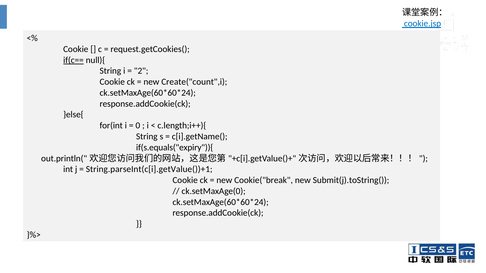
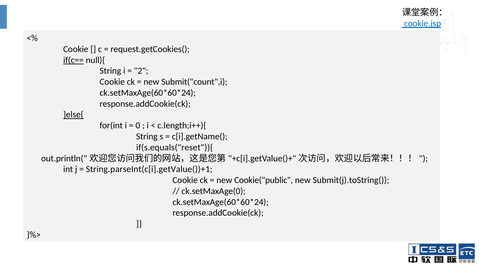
Create("count",i: Create("count",i -> Submit("count",i (194, 82)
}else{ underline: none -> present (73, 115)
if(s.equals("expiry")){: if(s.equals("expiry")){ -> if(s.equals("reset")){ (175, 148)
Cookie("break: Cookie("break -> Cookie("public (264, 180)
